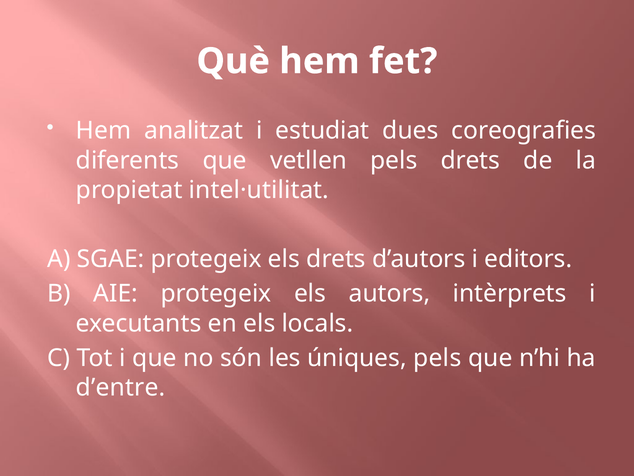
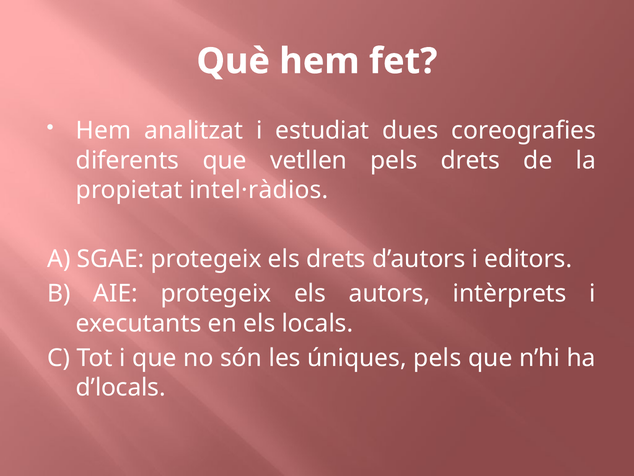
intel·utilitat: intel·utilitat -> intel·ràdios (259, 190)
d’entre: d’entre -> d’locals (121, 387)
